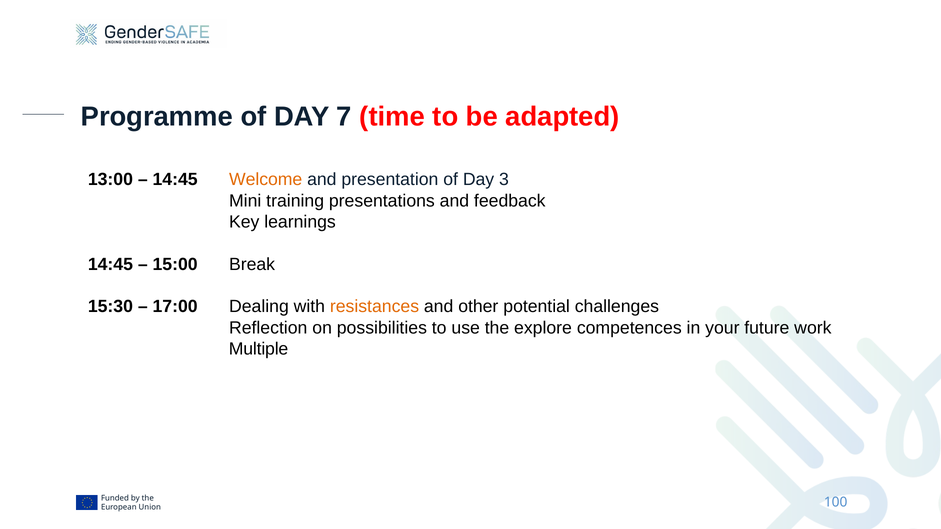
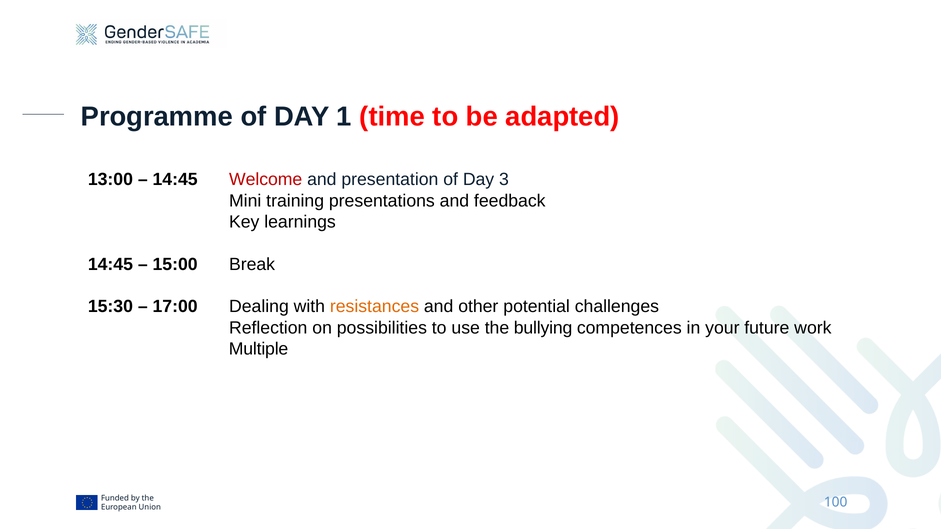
7: 7 -> 1 (344, 117)
Welcome colour: orange -> red (266, 180)
explore: explore -> bullying (543, 328)
